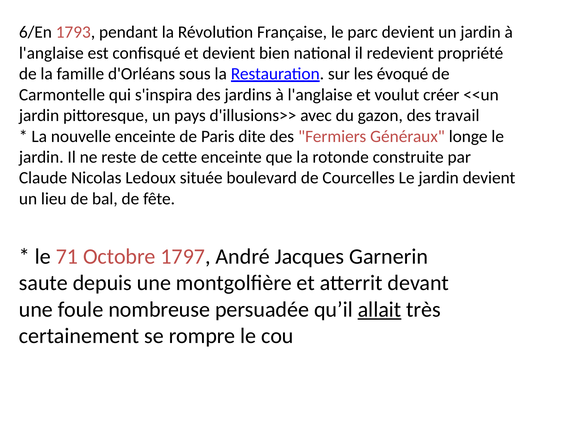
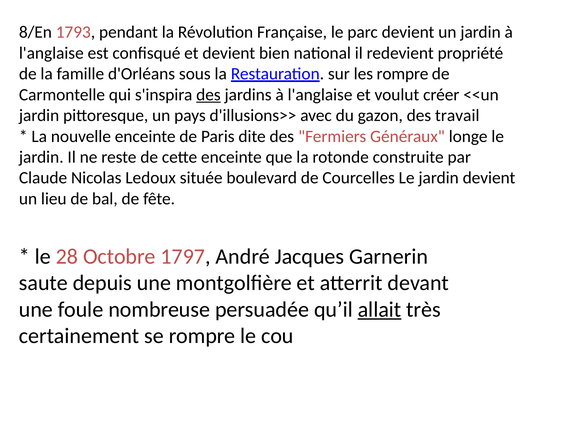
6/En: 6/En -> 8/En (35, 32)
les évoqué: évoqué -> rompre (403, 74)
des underline: none -> present (208, 95)
71: 71 -> 28 (67, 257)
